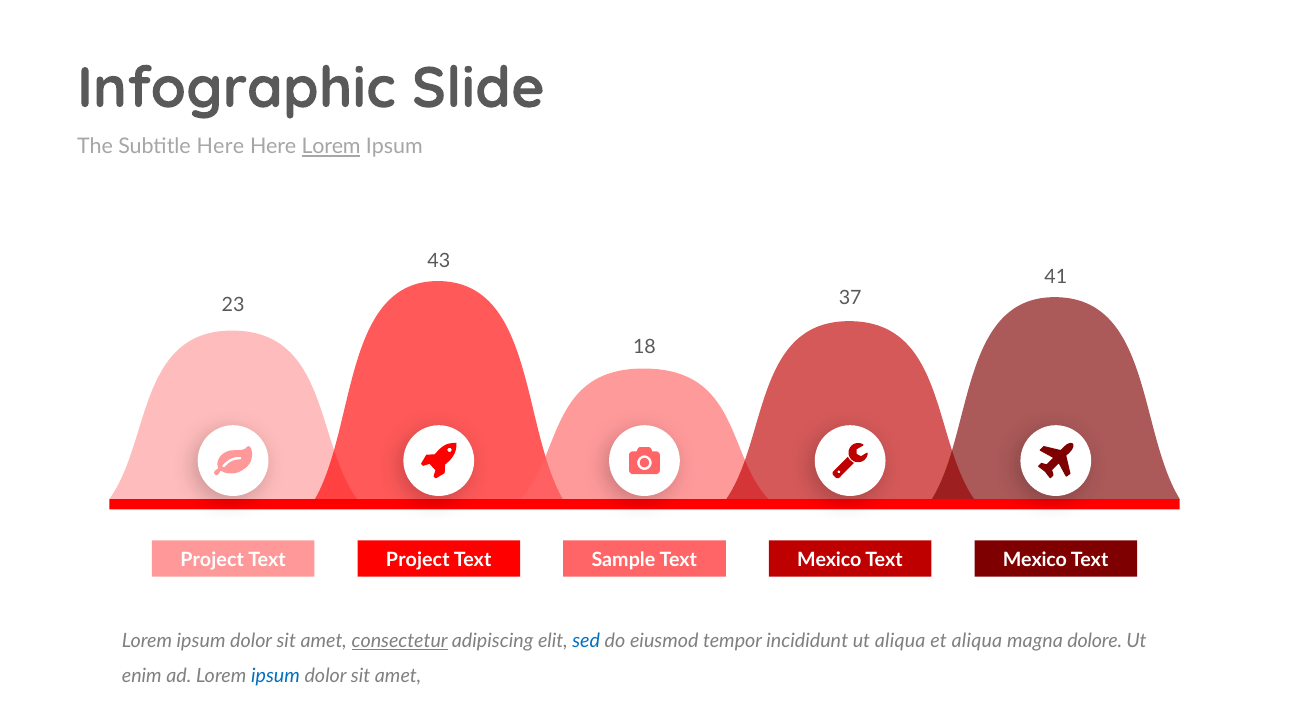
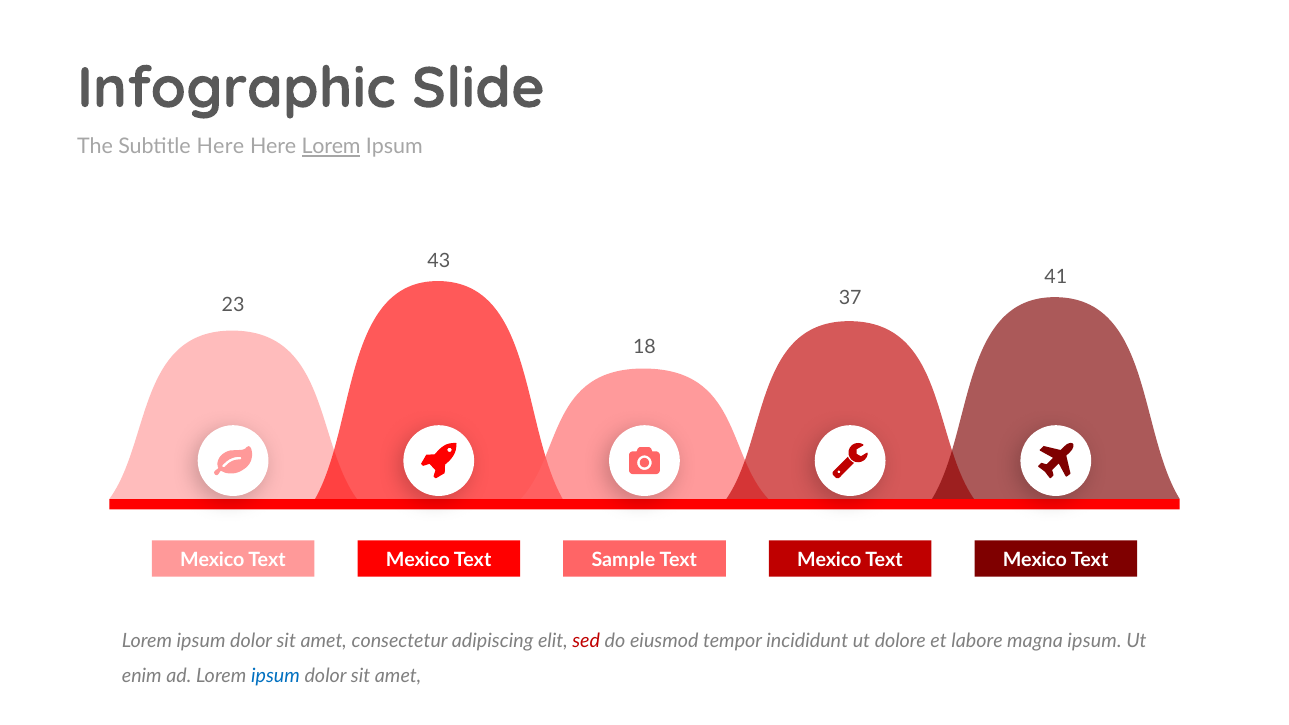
Project: Project -> Mexico (212, 560)
Project: Project -> Mexico (418, 560)
consectetur underline: present -> none (400, 641)
sed colour: blue -> red (586, 641)
ut aliqua: aliqua -> dolore (900, 641)
et aliqua: aliqua -> labore (977, 641)
magna dolore: dolore -> ipsum (1095, 641)
